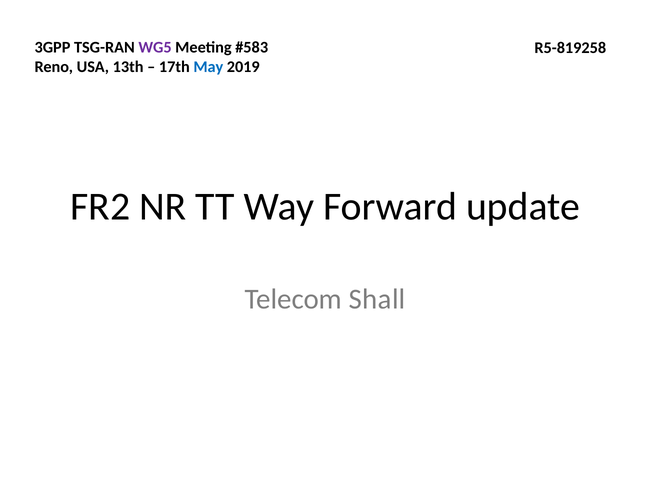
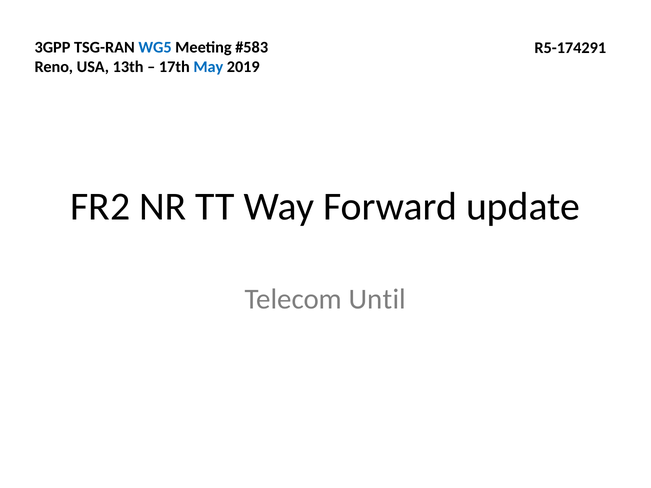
WG5 colour: purple -> blue (155, 47)
R5-819258: R5-819258 -> R5-174291 (570, 48)
Shall: Shall -> Until (377, 299)
